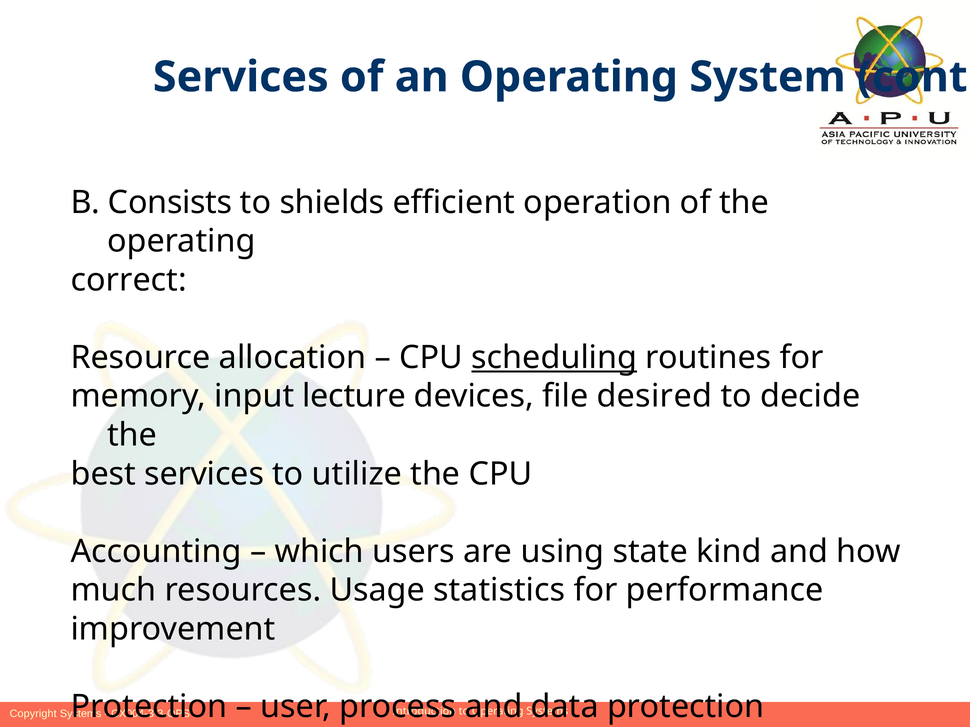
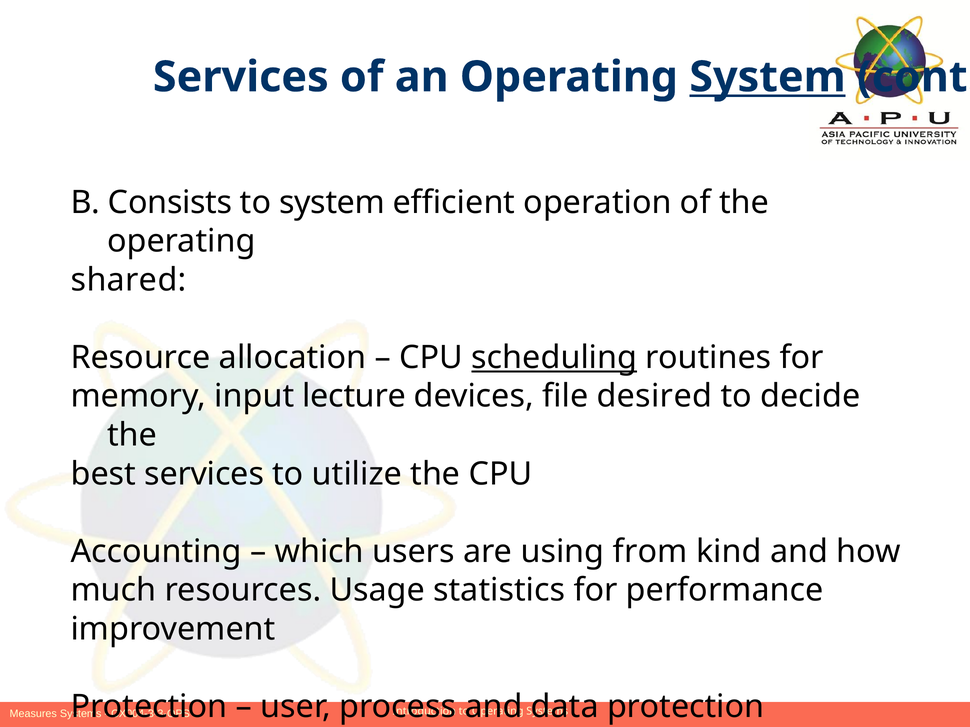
System underline: none -> present (767, 77)
to shields: shields -> system (332, 203)
correct: correct -> shared (129, 280)
state: state -> from (650, 552)
Copyright: Copyright -> Measures (33, 714)
